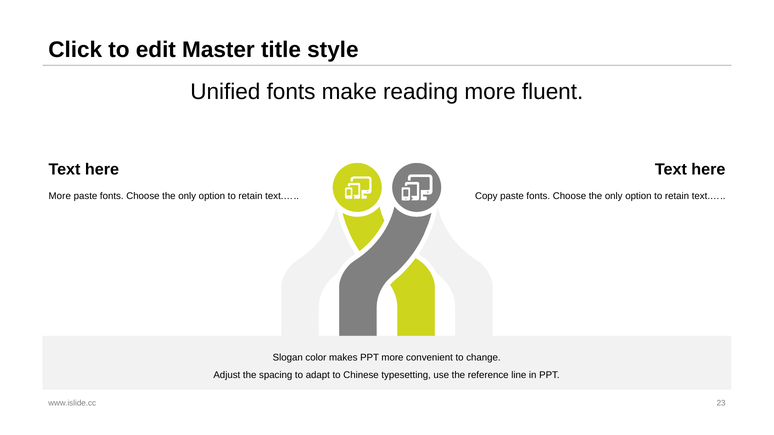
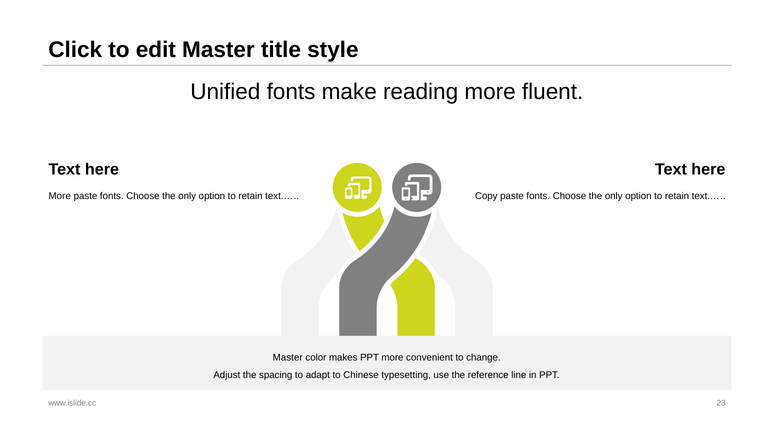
Slogan: Slogan -> Master (288, 358)
